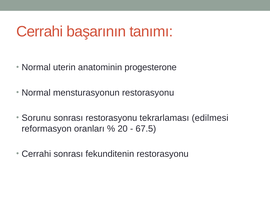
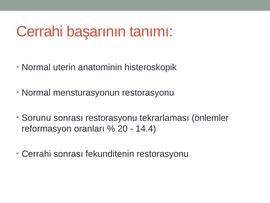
progesterone: progesterone -> histeroskopik (151, 67)
edilmesi: edilmesi -> önlemler (210, 118)
67.5: 67.5 -> 14.4 (146, 128)
